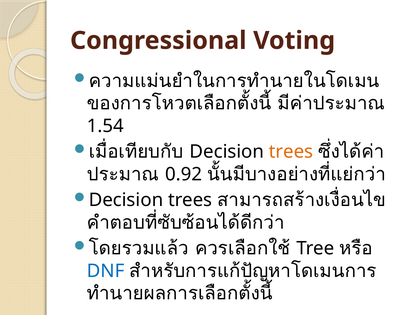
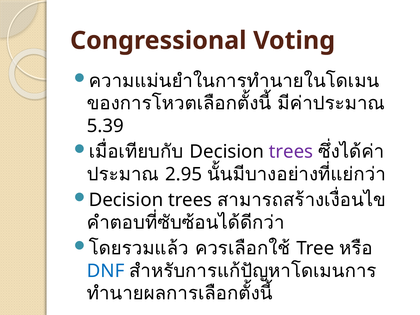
1.54: 1.54 -> 5.39 (105, 126)
trees colour: orange -> purple (291, 152)
0.92: 0.92 -> 2.95 (184, 174)
